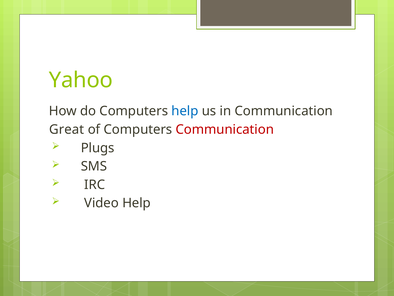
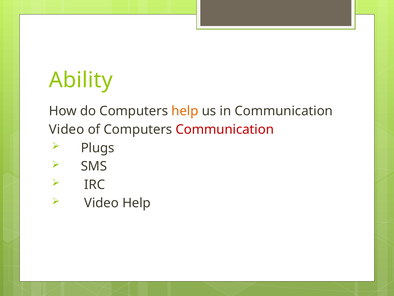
Yahoo: Yahoo -> Ability (81, 80)
help colour: blue -> orange (185, 111)
Great: Great -> Video (67, 129)
